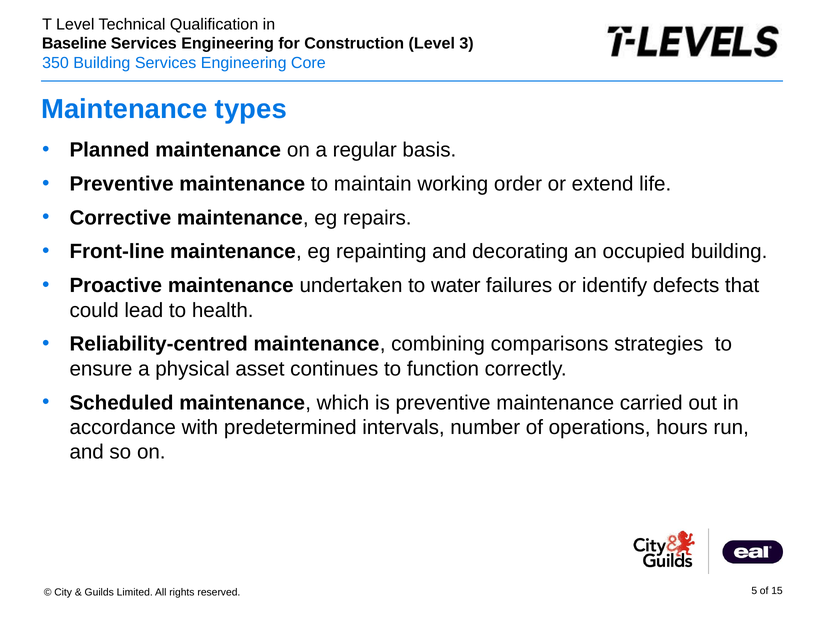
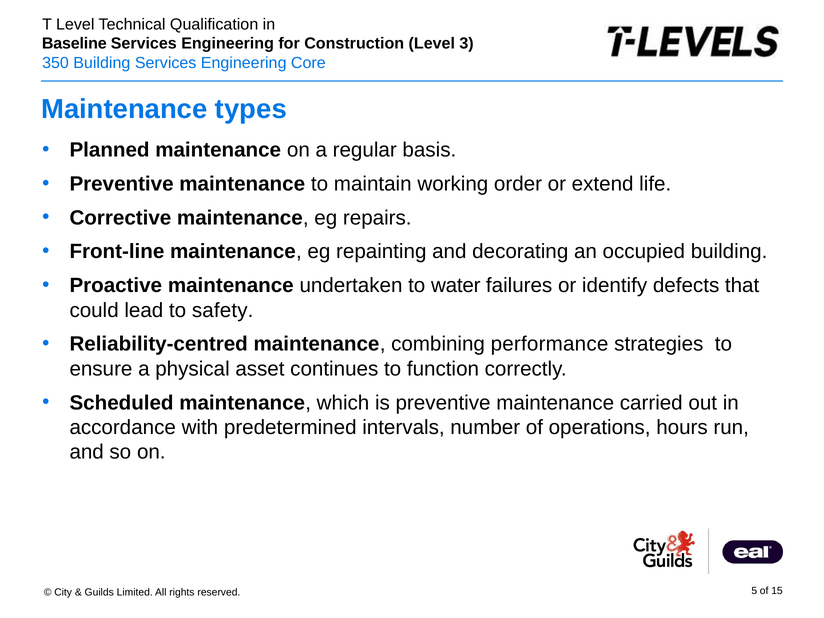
health: health -> safety (223, 310)
comparisons: comparisons -> performance (550, 344)
